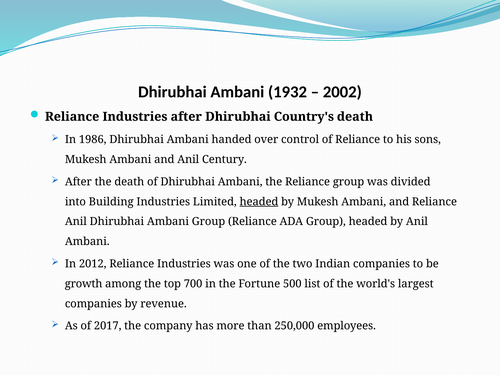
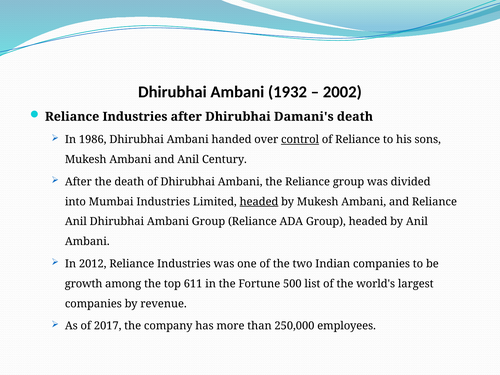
Country's: Country's -> Damani's (304, 117)
control underline: none -> present (300, 140)
Building: Building -> Mumbai (111, 202)
700: 700 -> 611 (193, 284)
